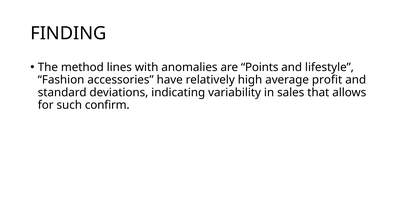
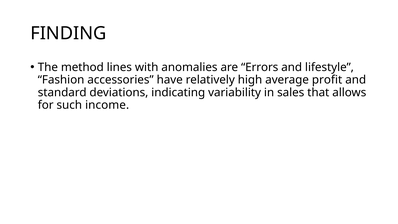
Points: Points -> Errors (260, 67)
confirm: confirm -> income (107, 105)
